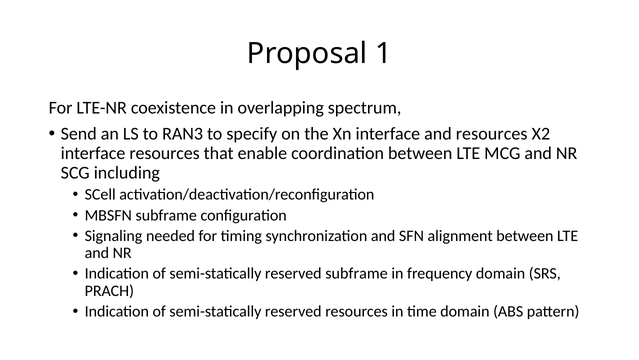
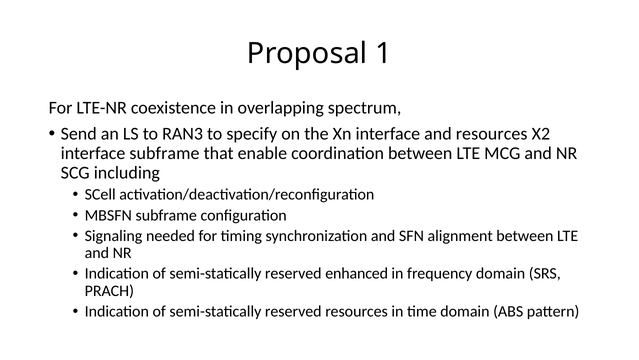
interface resources: resources -> subframe (164, 153)
reserved subframe: subframe -> enhanced (357, 273)
